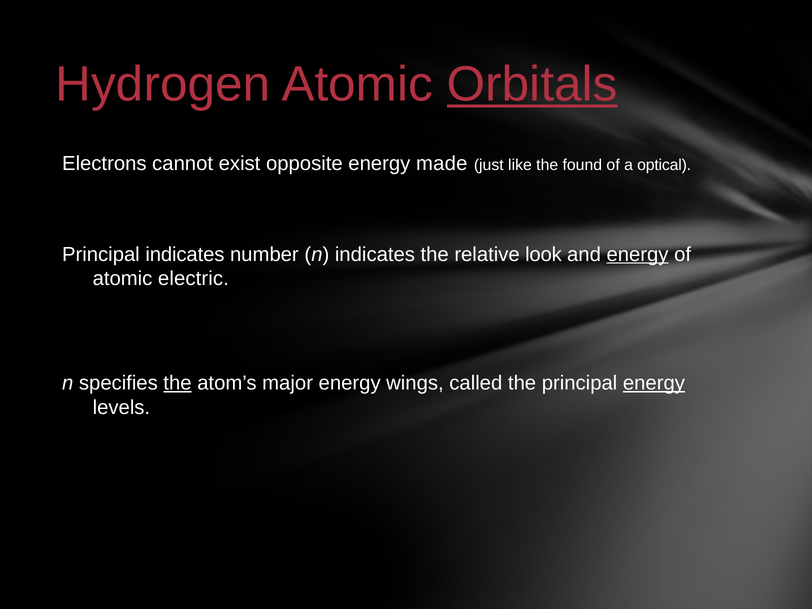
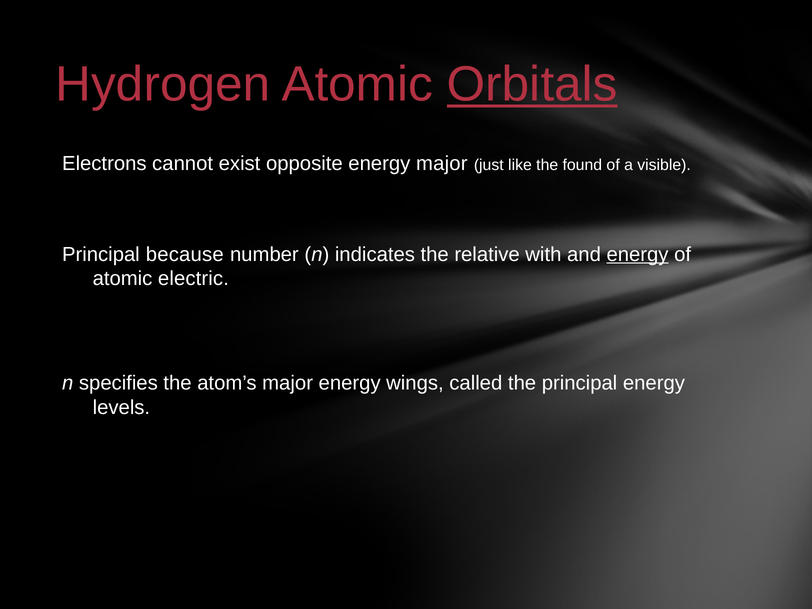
energy made: made -> major (442, 164)
optical: optical -> visible (664, 165)
Principal indicates: indicates -> because (185, 254)
look: look -> with (543, 254)
the underline: present -> none (177, 383)
energy underline: present -> none (654, 383)
